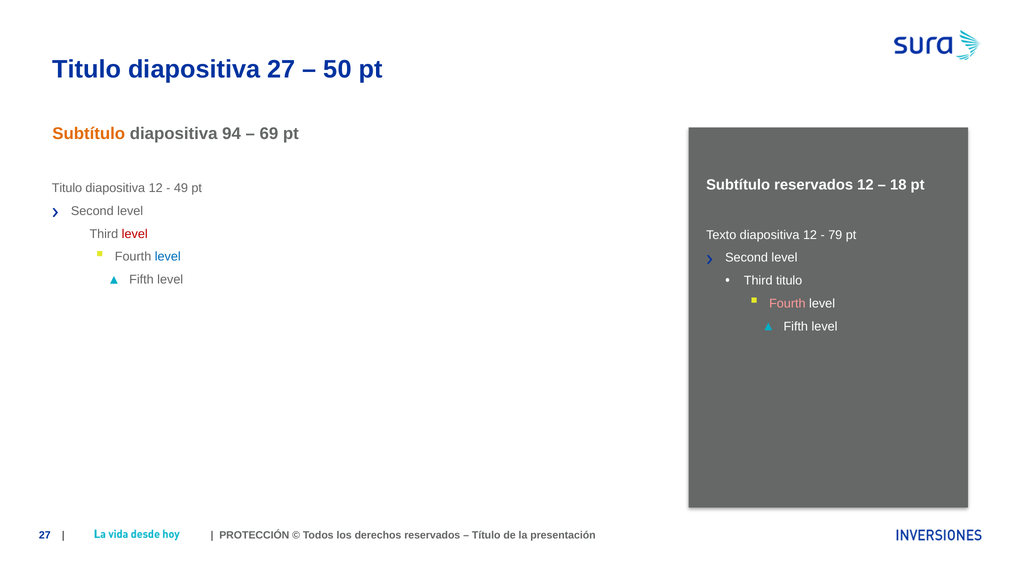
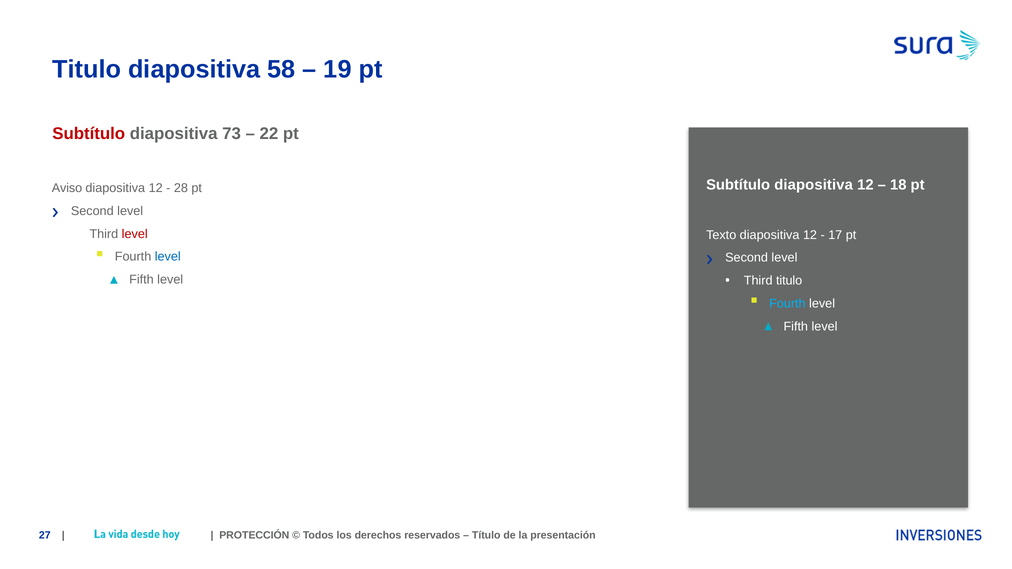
diapositiva 27: 27 -> 58 (281, 69)
50: 50 -> 19 (337, 69)
Subtítulo colour: orange -> red (89, 134)
94: 94 -> 73 (232, 134)
69: 69 -> 22 (269, 134)
reservados: reservados -> diapositiva (814, 185)
Titulo: Titulo -> Aviso (67, 188)
49: 49 -> 28 (181, 188)
79: 79 -> 17 (835, 235)
Fourth colour: pink -> light blue (787, 304)
